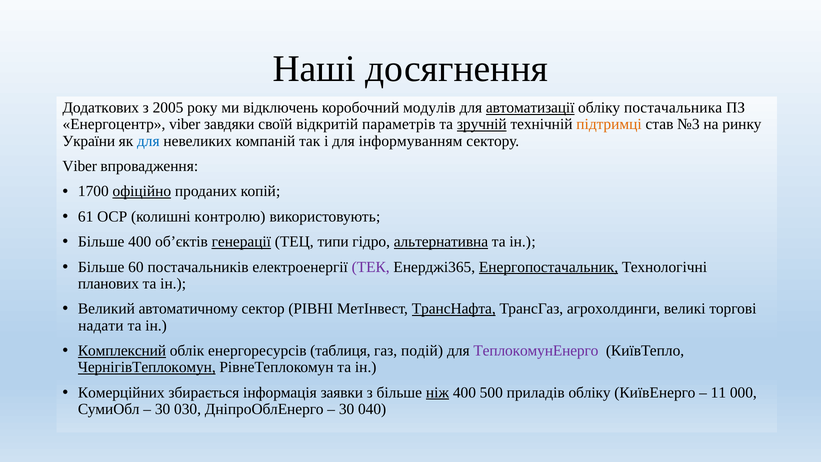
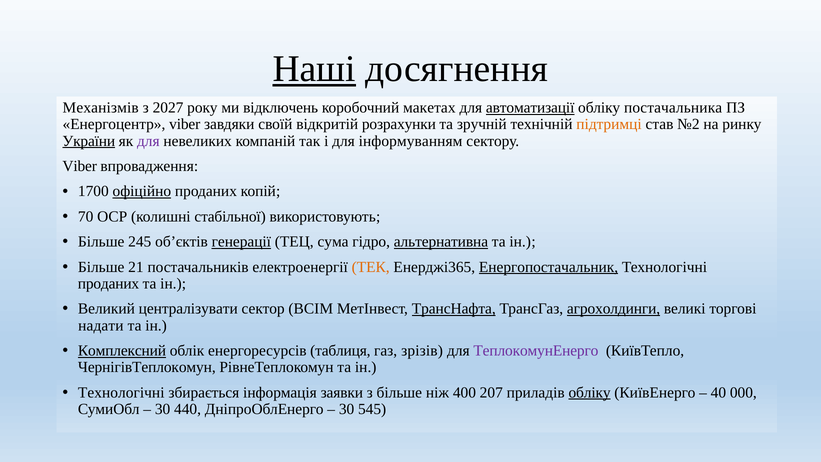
Наші underline: none -> present (314, 69)
Додаткових: Додаткових -> Механізмів (101, 108)
2005: 2005 -> 2027 (168, 108)
модулів: модулів -> макетах (429, 108)
параметрів: параметрів -> розрахунки (399, 124)
зручній underline: present -> none (482, 124)
№3: №3 -> №2 (688, 124)
України underline: none -> present (89, 141)
для colour: blue -> purple (148, 141)
61: 61 -> 70 (86, 217)
контролю: контролю -> стабільної (230, 217)
Більше 400: 400 -> 245 (140, 242)
типи: типи -> сума (333, 242)
60: 60 -> 21 (136, 267)
ТЕК colour: purple -> orange (371, 267)
планових: планових -> проданих (108, 284)
автоматичному: автоматичному -> централізувати (188, 309)
РІВНІ: РІВНІ -> ВСІМ (311, 309)
агрохолдинги underline: none -> present (614, 309)
подій: подій -> зрізів (422, 351)
ЧернігівТеплокомун underline: present -> none (147, 367)
Комерційних: Комерційних -> Технологічні (121, 392)
ніж underline: present -> none (437, 392)
500: 500 -> 207 (491, 392)
обліку underline: none -> present (590, 392)
11: 11 -> 40 (718, 392)
030: 030 -> 440 (188, 409)
040: 040 -> 545 (372, 409)
